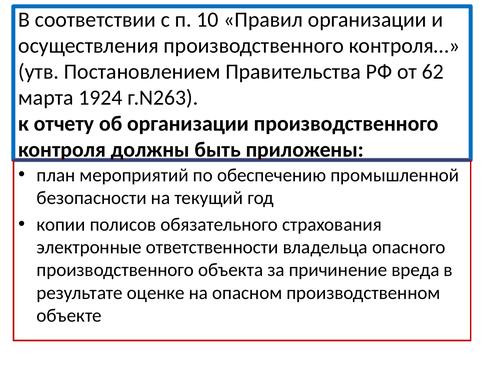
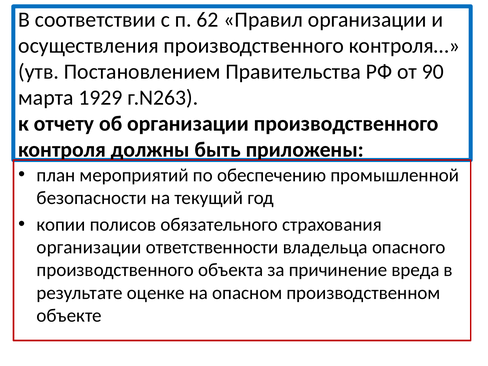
10: 10 -> 62 (208, 20)
62: 62 -> 90 (433, 72)
1924: 1924 -> 1929 (100, 98)
электронные: электронные -> организации (89, 247)
